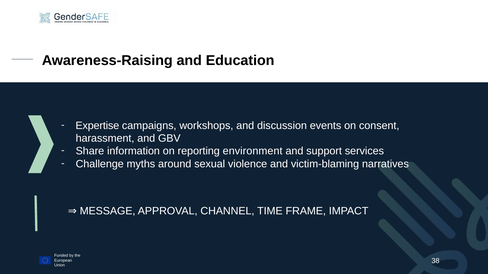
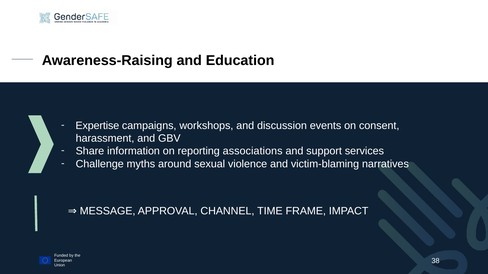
environment: environment -> associations (253, 151)
